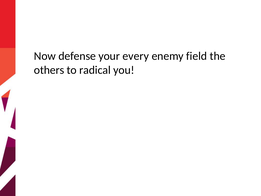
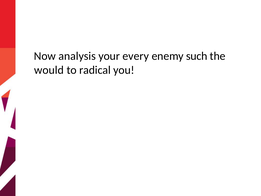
defense: defense -> analysis (77, 56)
field: field -> such (197, 56)
others: others -> would (49, 70)
